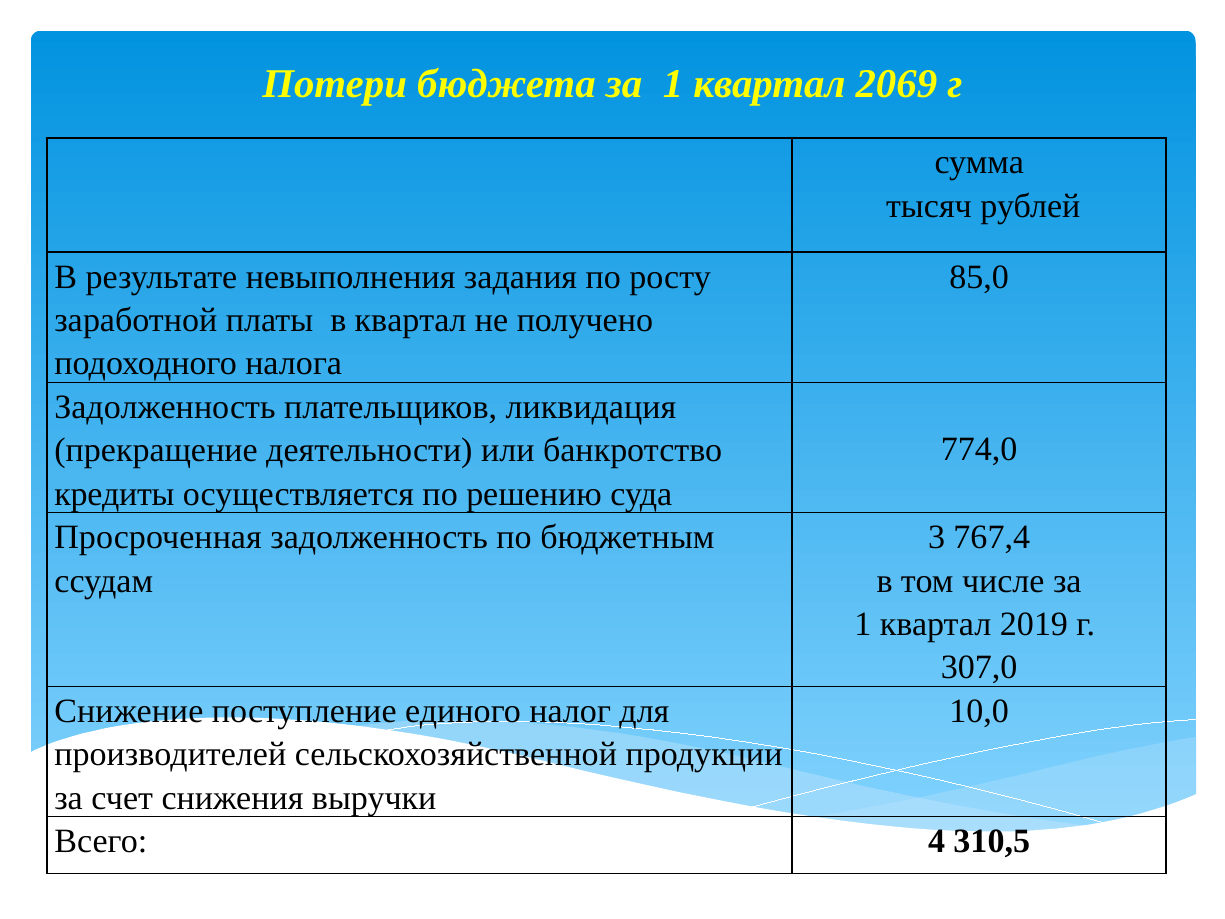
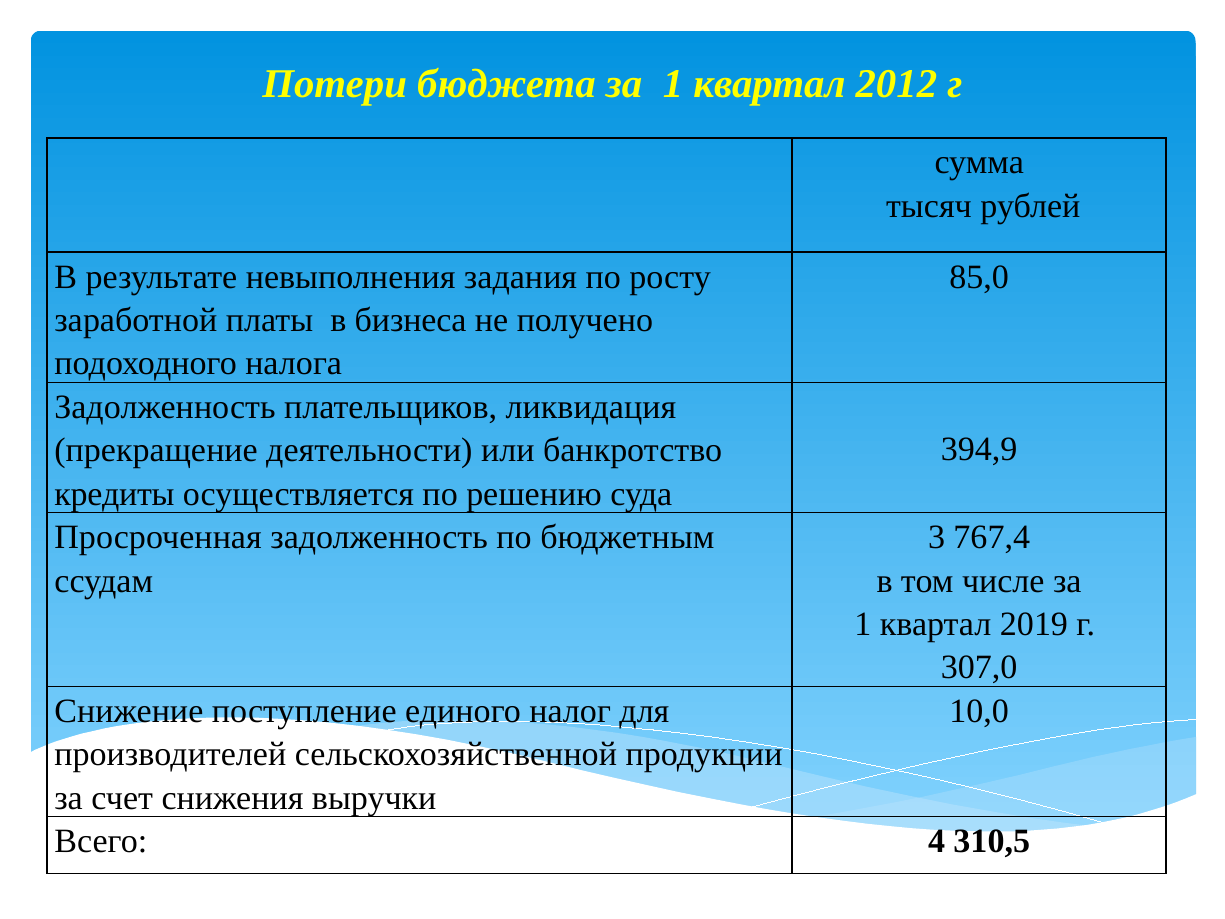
2069: 2069 -> 2012 (896, 84)
в квартал: квартал -> бизнеса (411, 320)
774,0: 774,0 -> 394,9 (979, 449)
